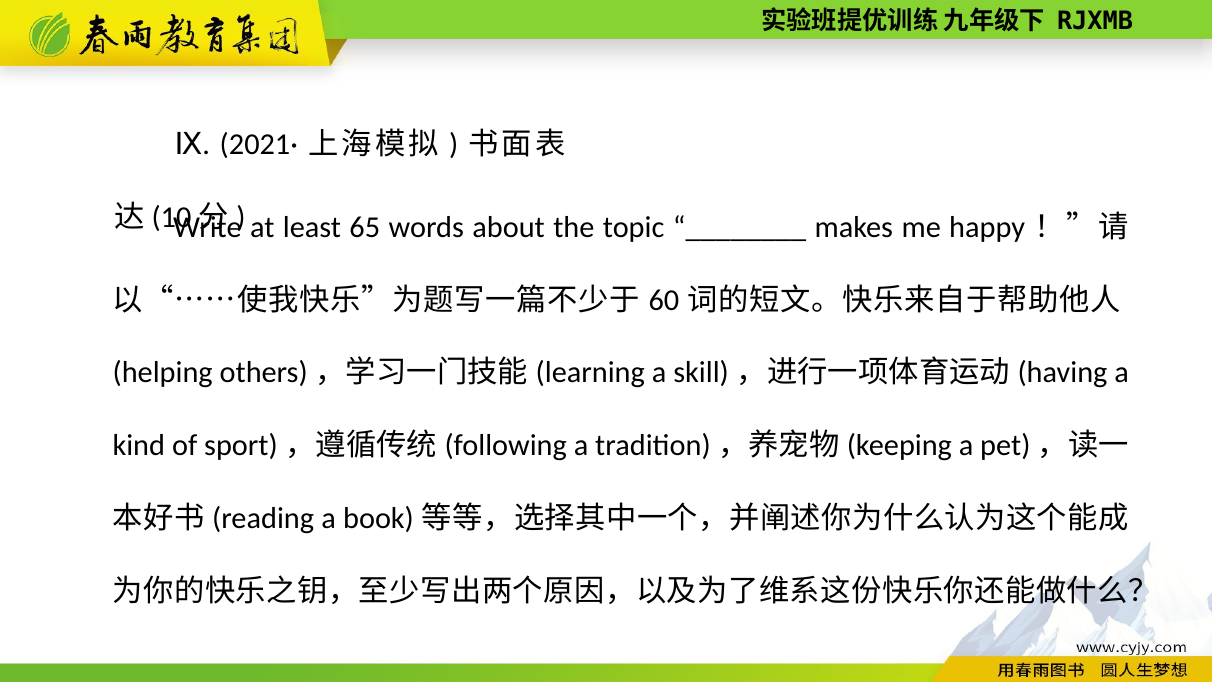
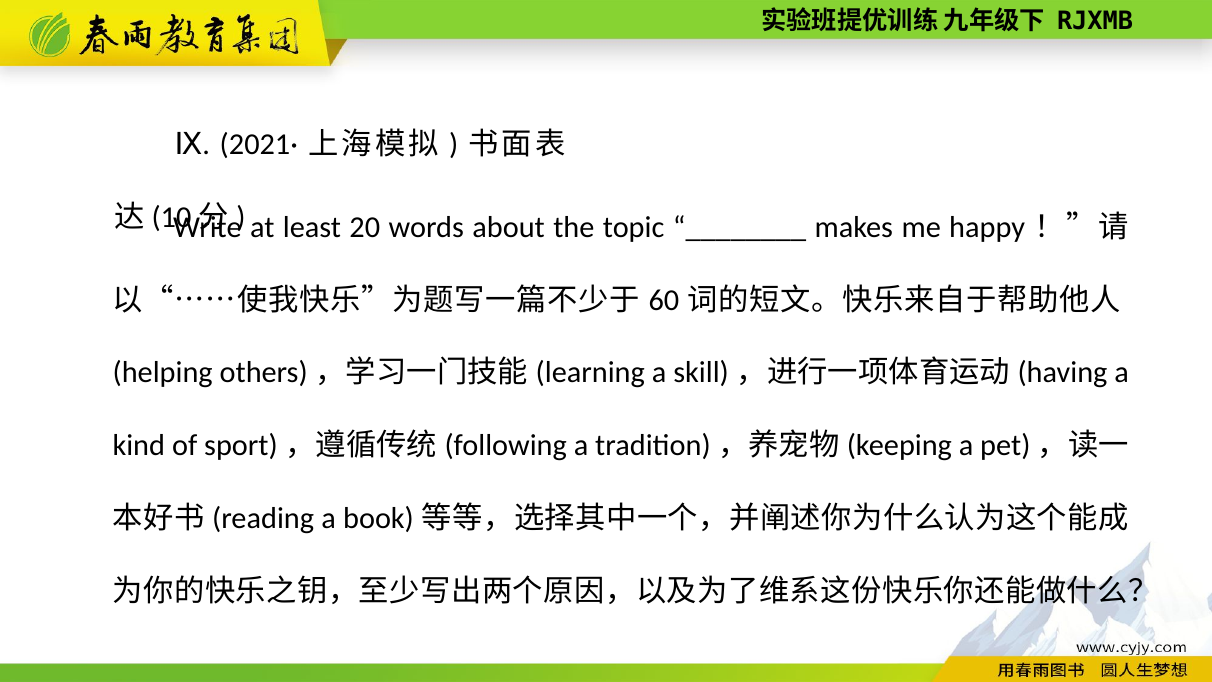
65: 65 -> 20 (365, 227)
